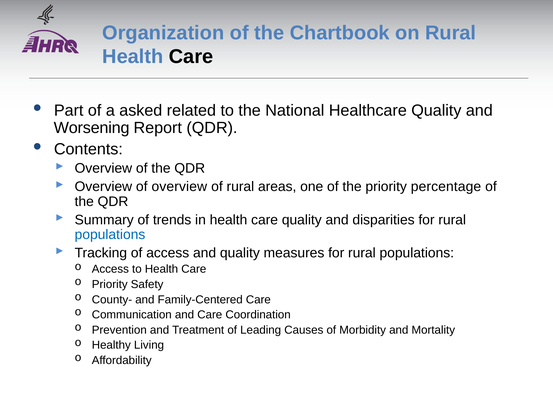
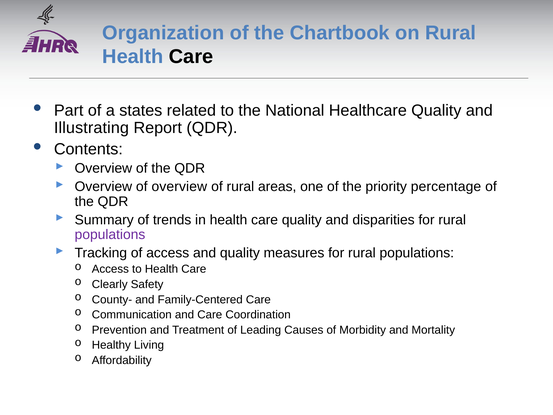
asked: asked -> states (141, 110)
Worsening: Worsening -> Illustrating (91, 128)
populations colour: blue -> purple (110, 235)
Priority: Priority -> Clearly (110, 284)
